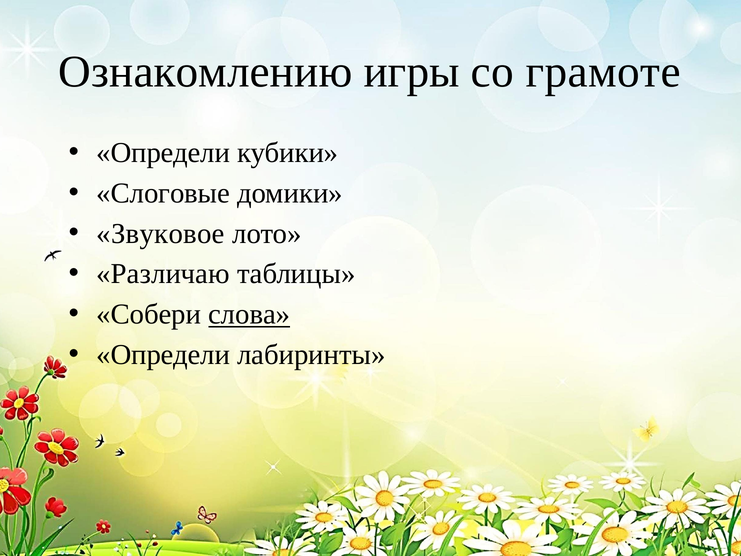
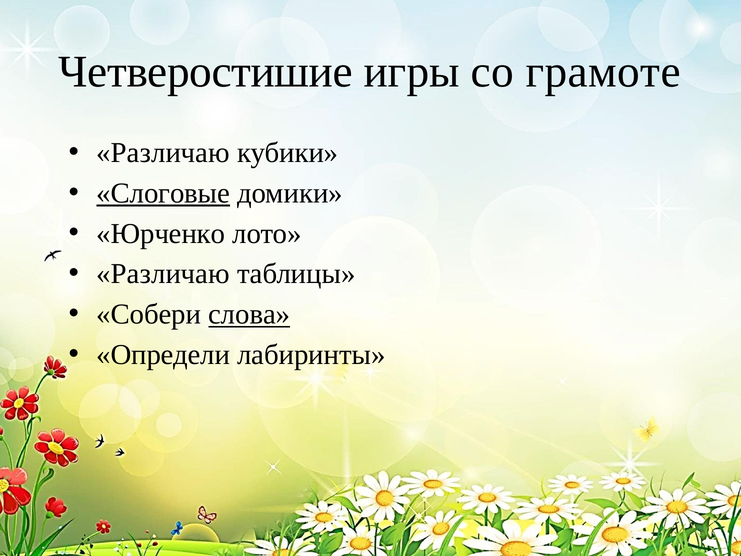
Ознакомлению: Ознакомлению -> Четверостишие (206, 72)
Определи: Определи -> Различаю (163, 153)
Слоговые underline: none -> present (163, 193)
Звуковое: Звуковое -> Юрченко (161, 233)
